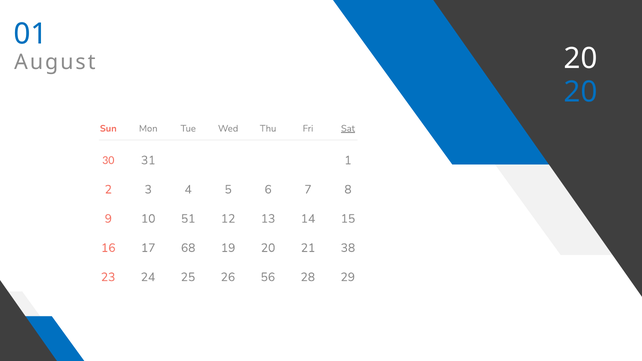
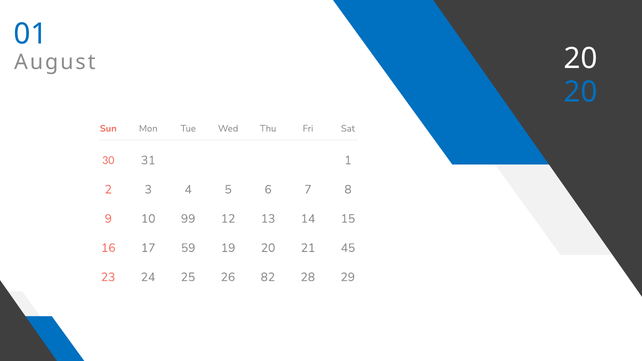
Sat underline: present -> none (348, 129)
51: 51 -> 99 (188, 219)
68: 68 -> 59 (188, 248)
38: 38 -> 45 (348, 248)
56: 56 -> 82 (268, 277)
